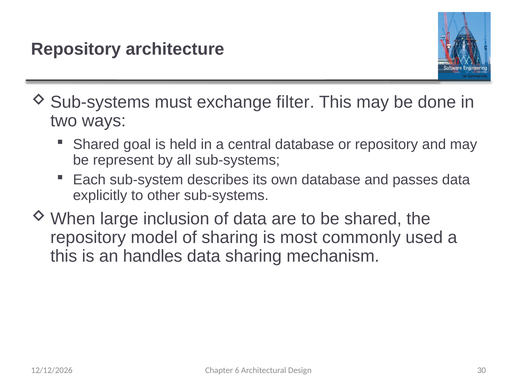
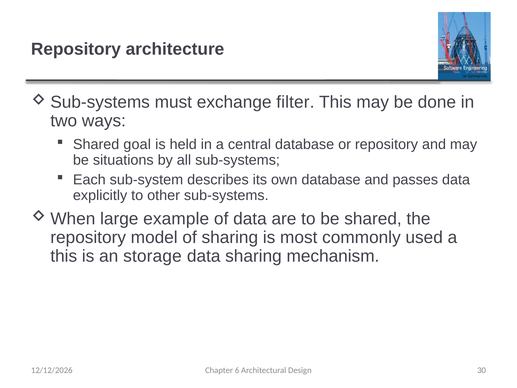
represent: represent -> situations (123, 160)
inclusion: inclusion -> example (176, 219)
handles: handles -> storage (152, 256)
